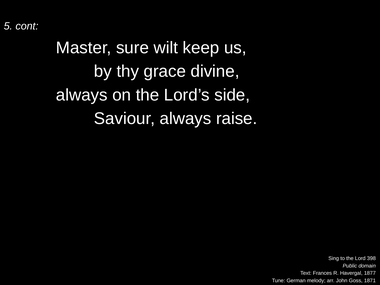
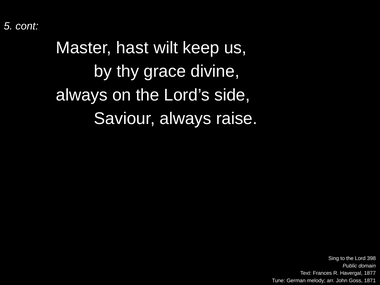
sure: sure -> hast (132, 48)
